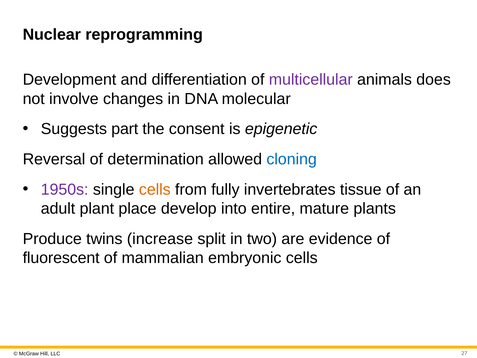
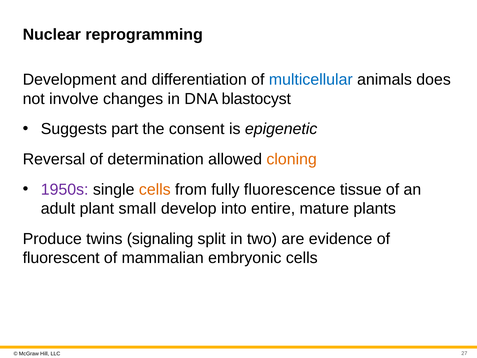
multicellular colour: purple -> blue (311, 80)
molecular: molecular -> blastocyst (256, 99)
cloning colour: blue -> orange (292, 159)
invertebrates: invertebrates -> fluorescence (290, 189)
place: place -> small (137, 208)
increase: increase -> signaling (160, 239)
